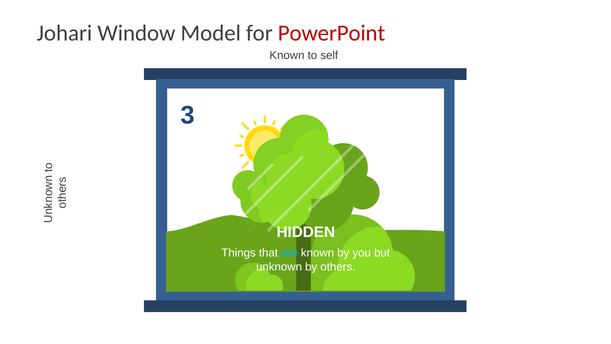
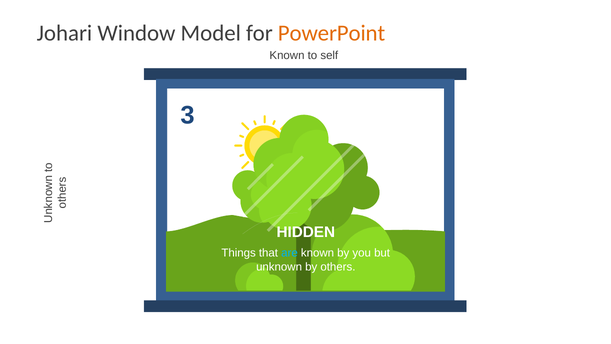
PowerPoint colour: red -> orange (332, 33)
